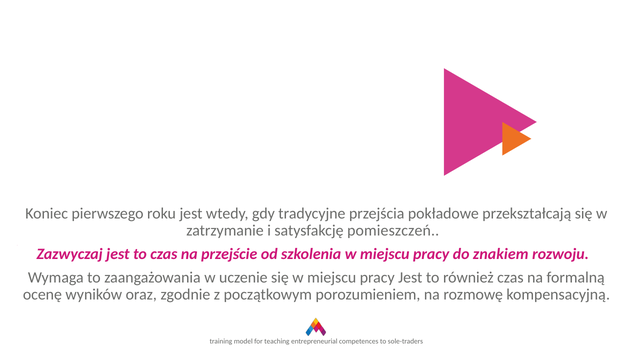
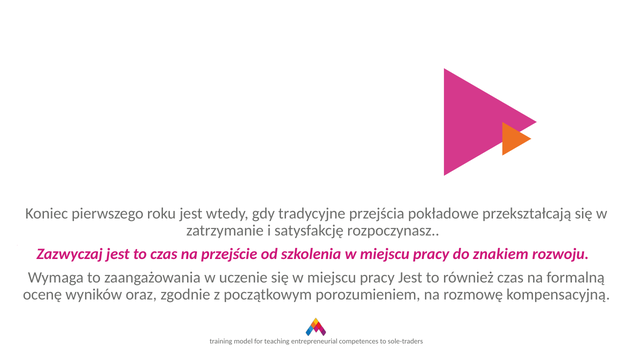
pomieszczeń: pomieszczeń -> rozpoczynasz (393, 231)
